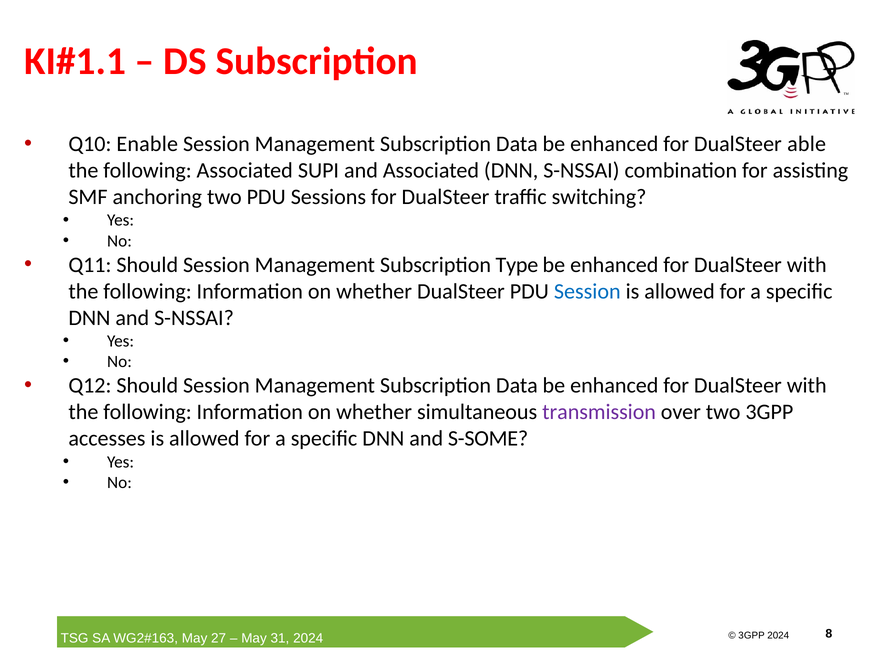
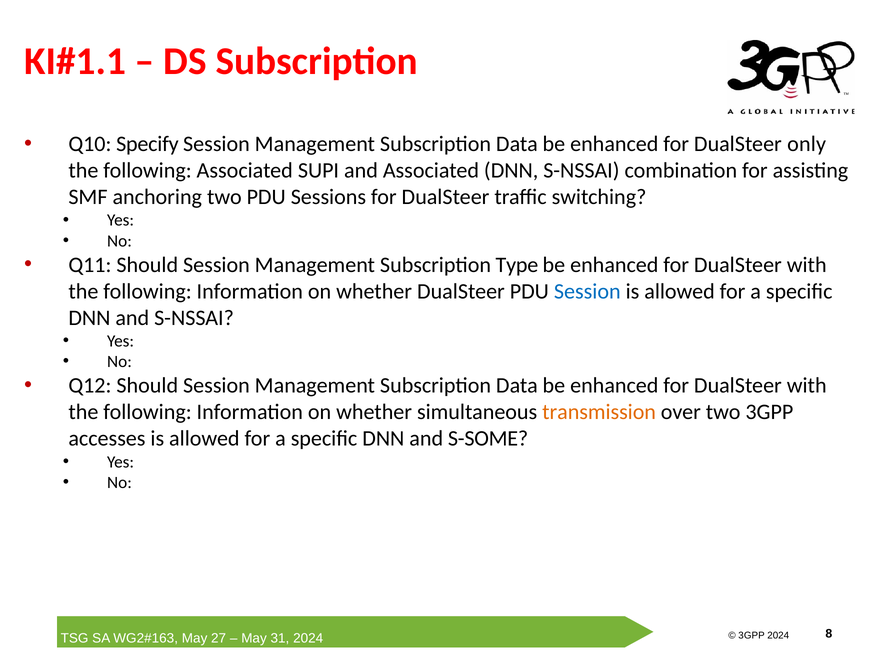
Enable: Enable -> Specify (147, 144)
able: able -> only (807, 144)
transmission colour: purple -> orange (599, 412)
